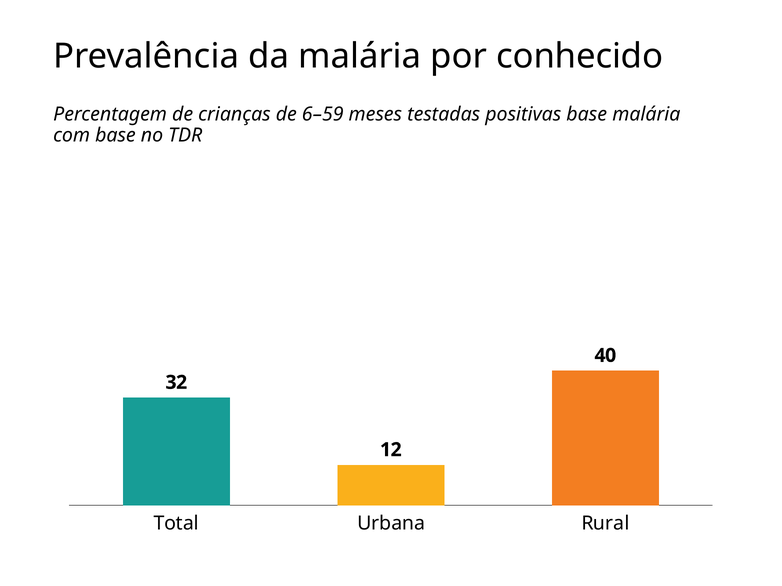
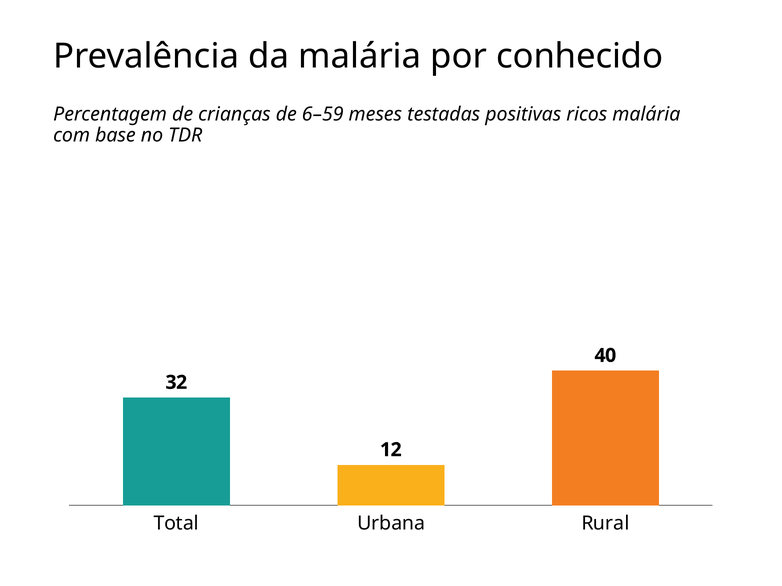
positivas base: base -> ricos (587, 114)
